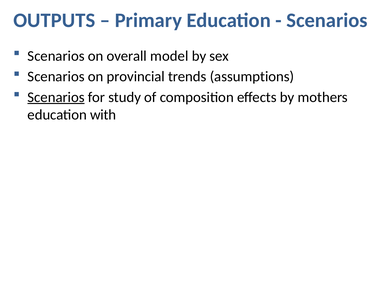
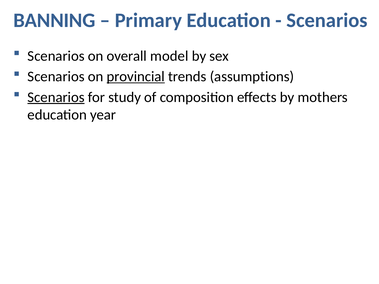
OUTPUTS: OUTPUTS -> BANNING (54, 20)
provincial underline: none -> present (136, 77)
with: with -> year (103, 115)
